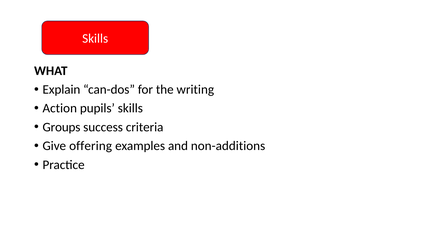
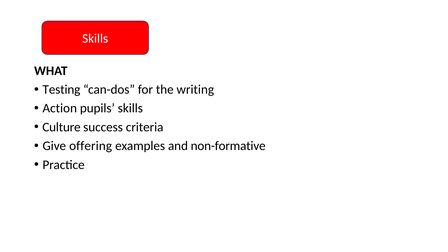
Explain: Explain -> Testing (61, 90)
Groups: Groups -> Culture (61, 127)
non-additions: non-additions -> non-formative (228, 146)
